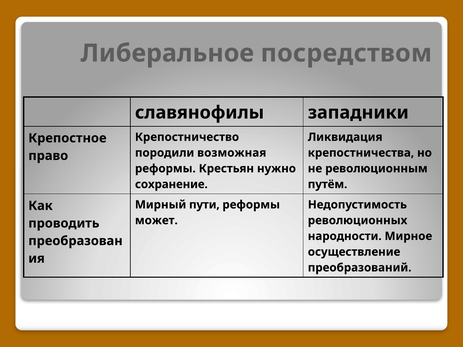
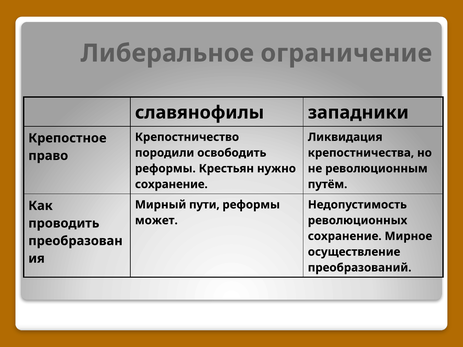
посредством: посредством -> ограничение (346, 53)
возможная: возможная -> освободить (232, 153)
народности: народности -> сохранение (345, 236)
